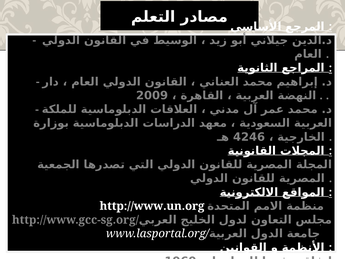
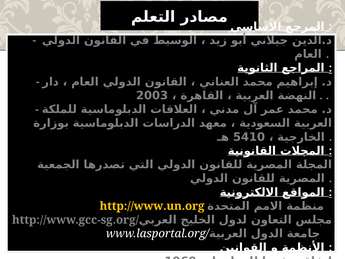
2009: 2009 -> 2003 (152, 95)
4246: 4246 -> 5410 (249, 137)
http://www.un.org colour: white -> yellow (152, 206)
